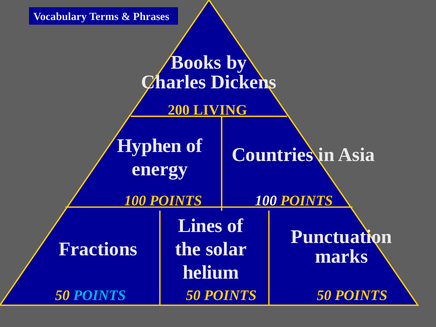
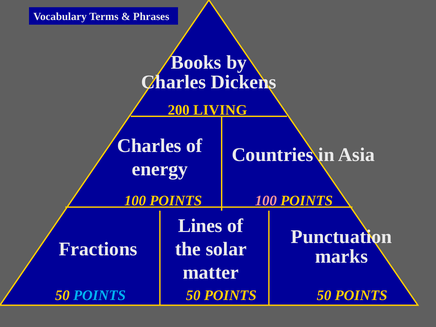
Hyphen: Hyphen -> Charles (149, 146)
100 colour: white -> pink (266, 201)
helium: helium -> matter (211, 272)
